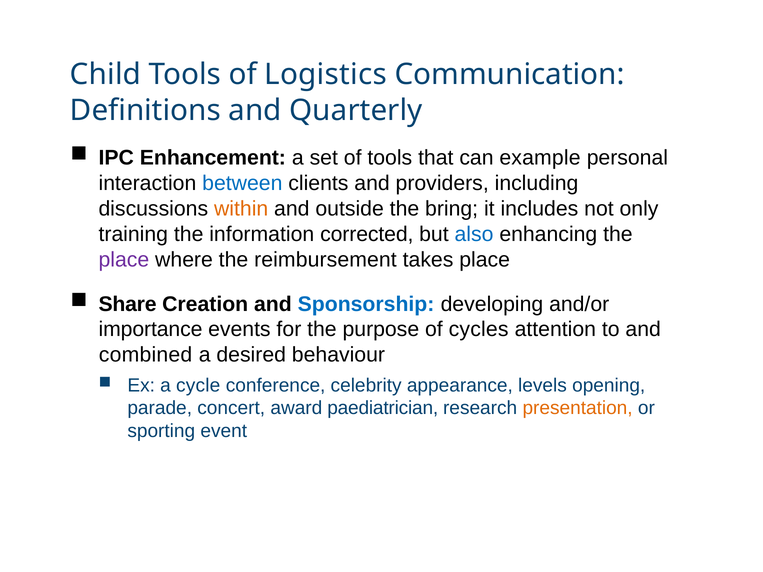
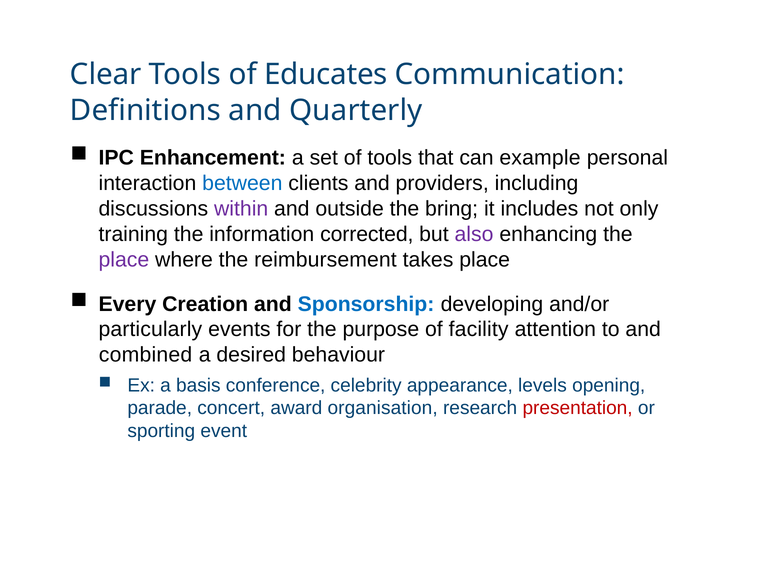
Child: Child -> Clear (106, 75)
Logistics: Logistics -> Educates (326, 75)
within colour: orange -> purple (241, 209)
also colour: blue -> purple (474, 234)
Share: Share -> Every (127, 304)
importance: importance -> particularly (150, 330)
cycles: cycles -> facility (479, 330)
cycle: cycle -> basis (198, 385)
paediatrician: paediatrician -> organisation (383, 408)
presentation colour: orange -> red (578, 408)
